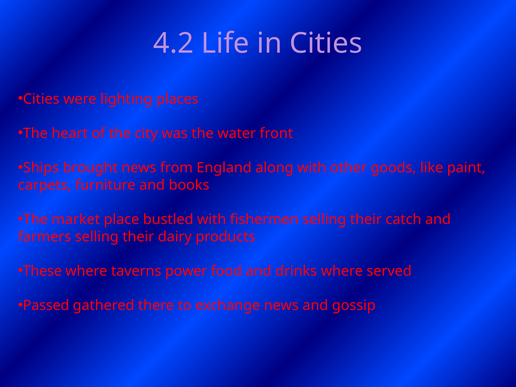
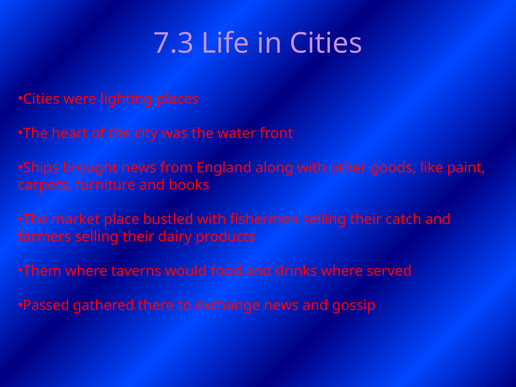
4.2: 4.2 -> 7.3 (174, 43)
These: These -> Them (42, 271)
power: power -> would (186, 271)
